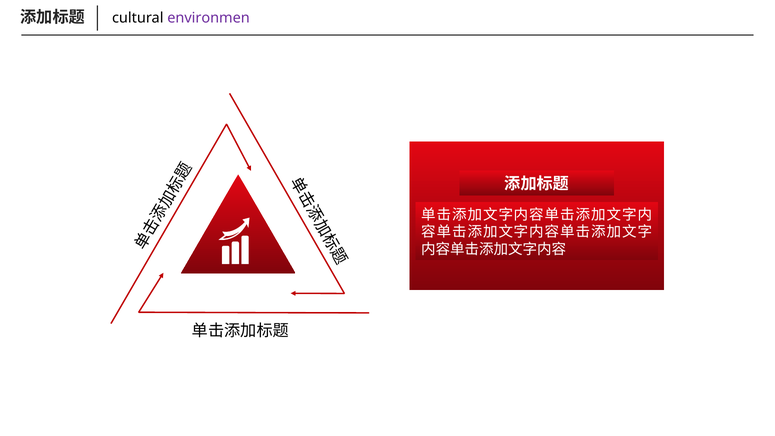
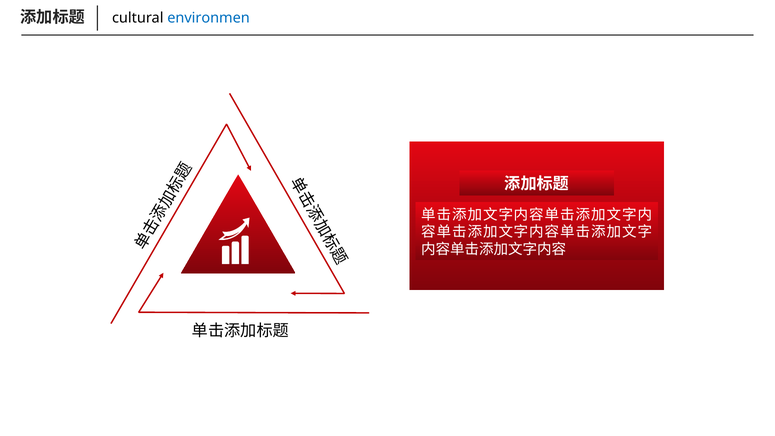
environmen colour: purple -> blue (209, 18)
